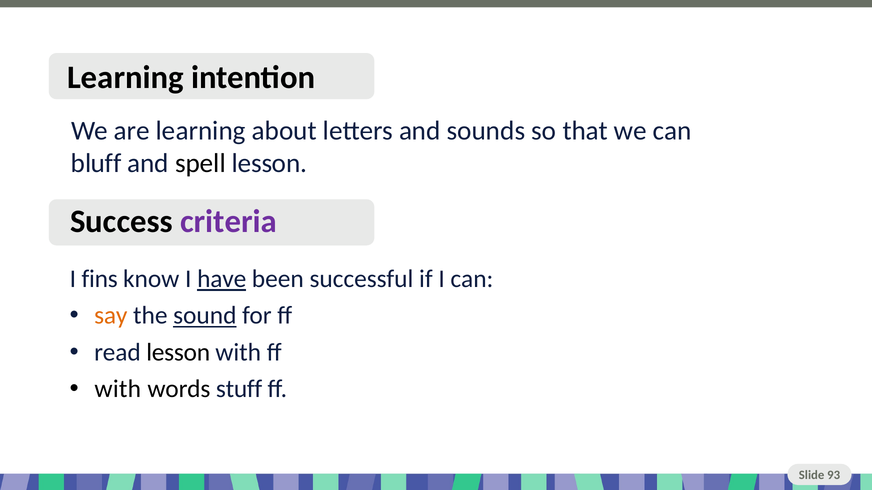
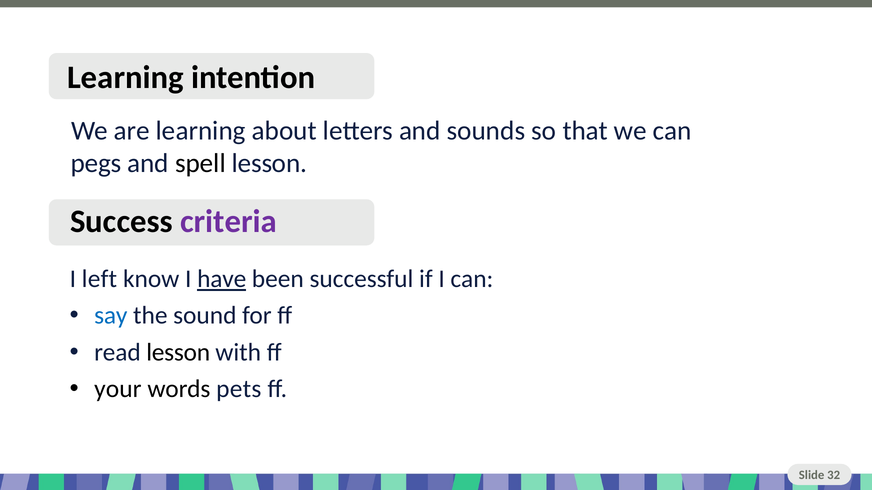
bluff: bluff -> pegs (96, 163)
fins: fins -> left (99, 279)
say colour: orange -> blue (111, 316)
sound underline: present -> none (205, 316)
with: with -> your (118, 389)
stuff: stuff -> pets (239, 389)
93: 93 -> 32 (834, 476)
